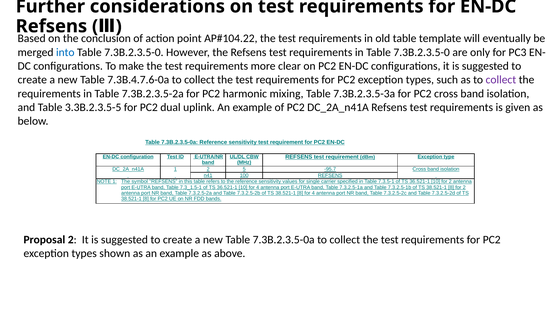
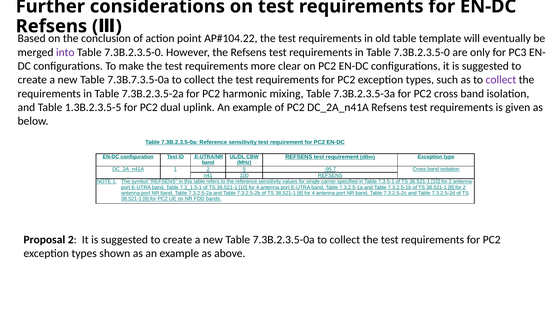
into colour: blue -> purple (65, 52)
7.3B.4.7.6-0a: 7.3B.4.7.6-0a -> 7.3B.7.3.5-0a (138, 80)
3.3B.2.3.5-5: 3.3B.2.3.5-5 -> 1.3B.2.3.5-5 (93, 107)
